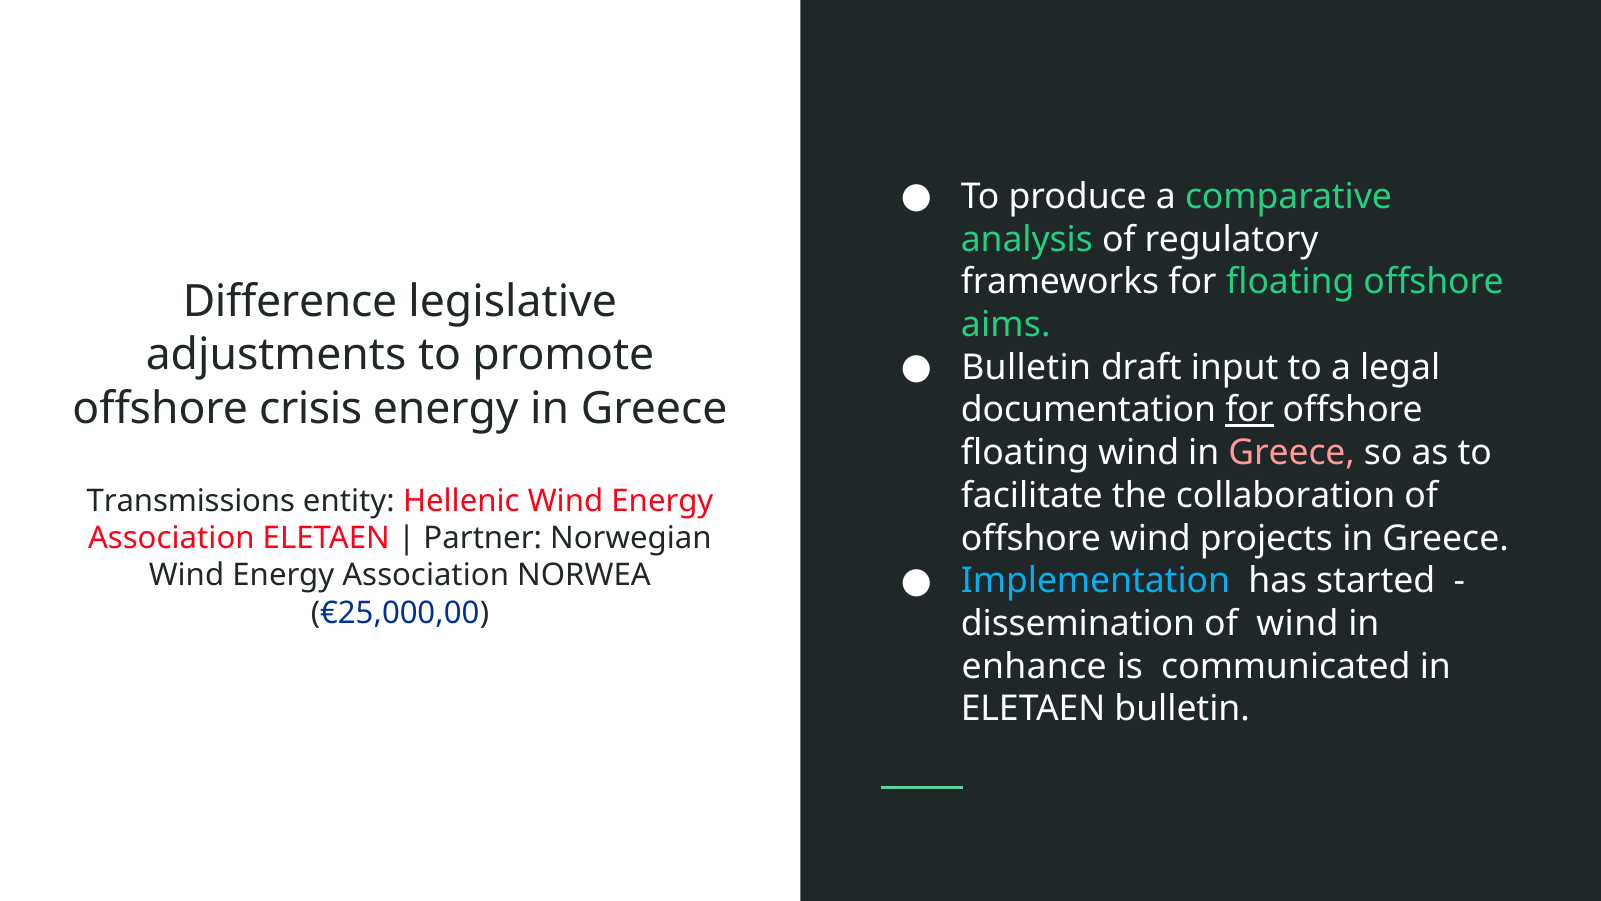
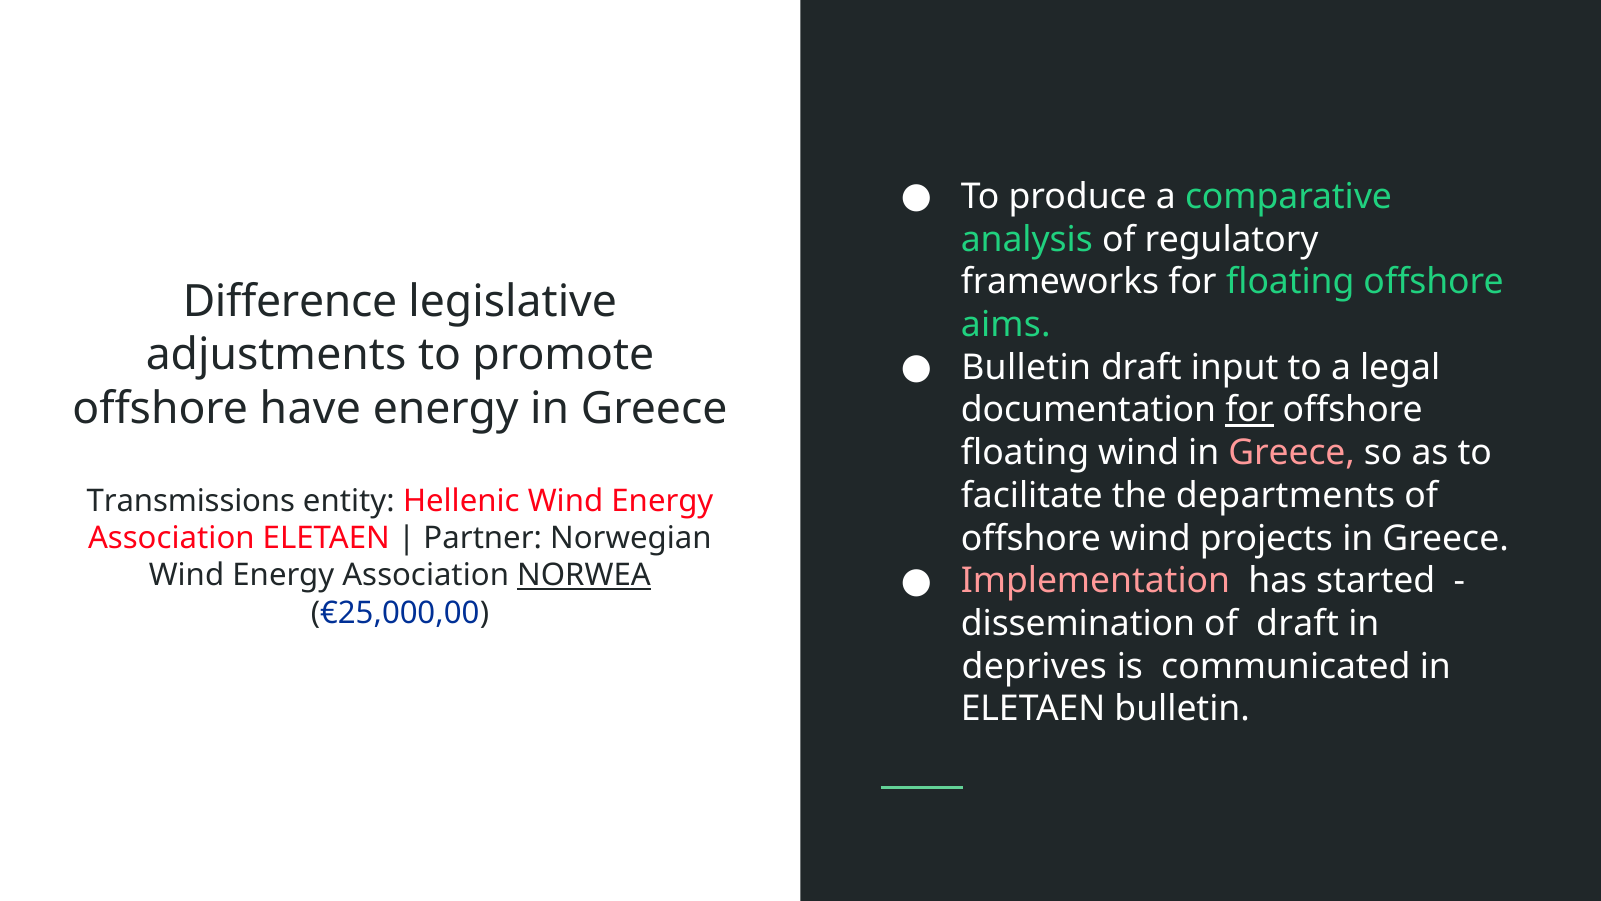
crisis: crisis -> have (310, 408)
collaboration: collaboration -> departments (1285, 495)
Implementation colour: light blue -> pink (1095, 581)
NORWEA underline: none -> present (584, 575)
of wind: wind -> draft (1297, 623)
enhance: enhance -> deprives (1034, 666)
